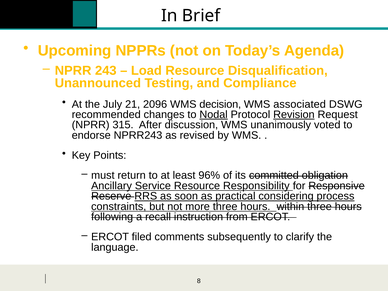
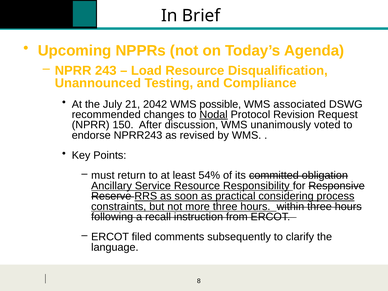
2096: 2096 -> 2042 (155, 104)
decision: decision -> possible (220, 104)
Revision underline: present -> none (294, 115)
315: 315 -> 150 (123, 125)
96%: 96% -> 54% (209, 175)
